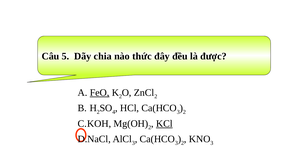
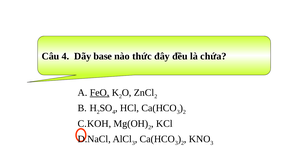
Câu 5: 5 -> 4 (65, 56)
chia: chia -> base (103, 56)
được: được -> chứa (213, 56)
KCl underline: present -> none (164, 124)
